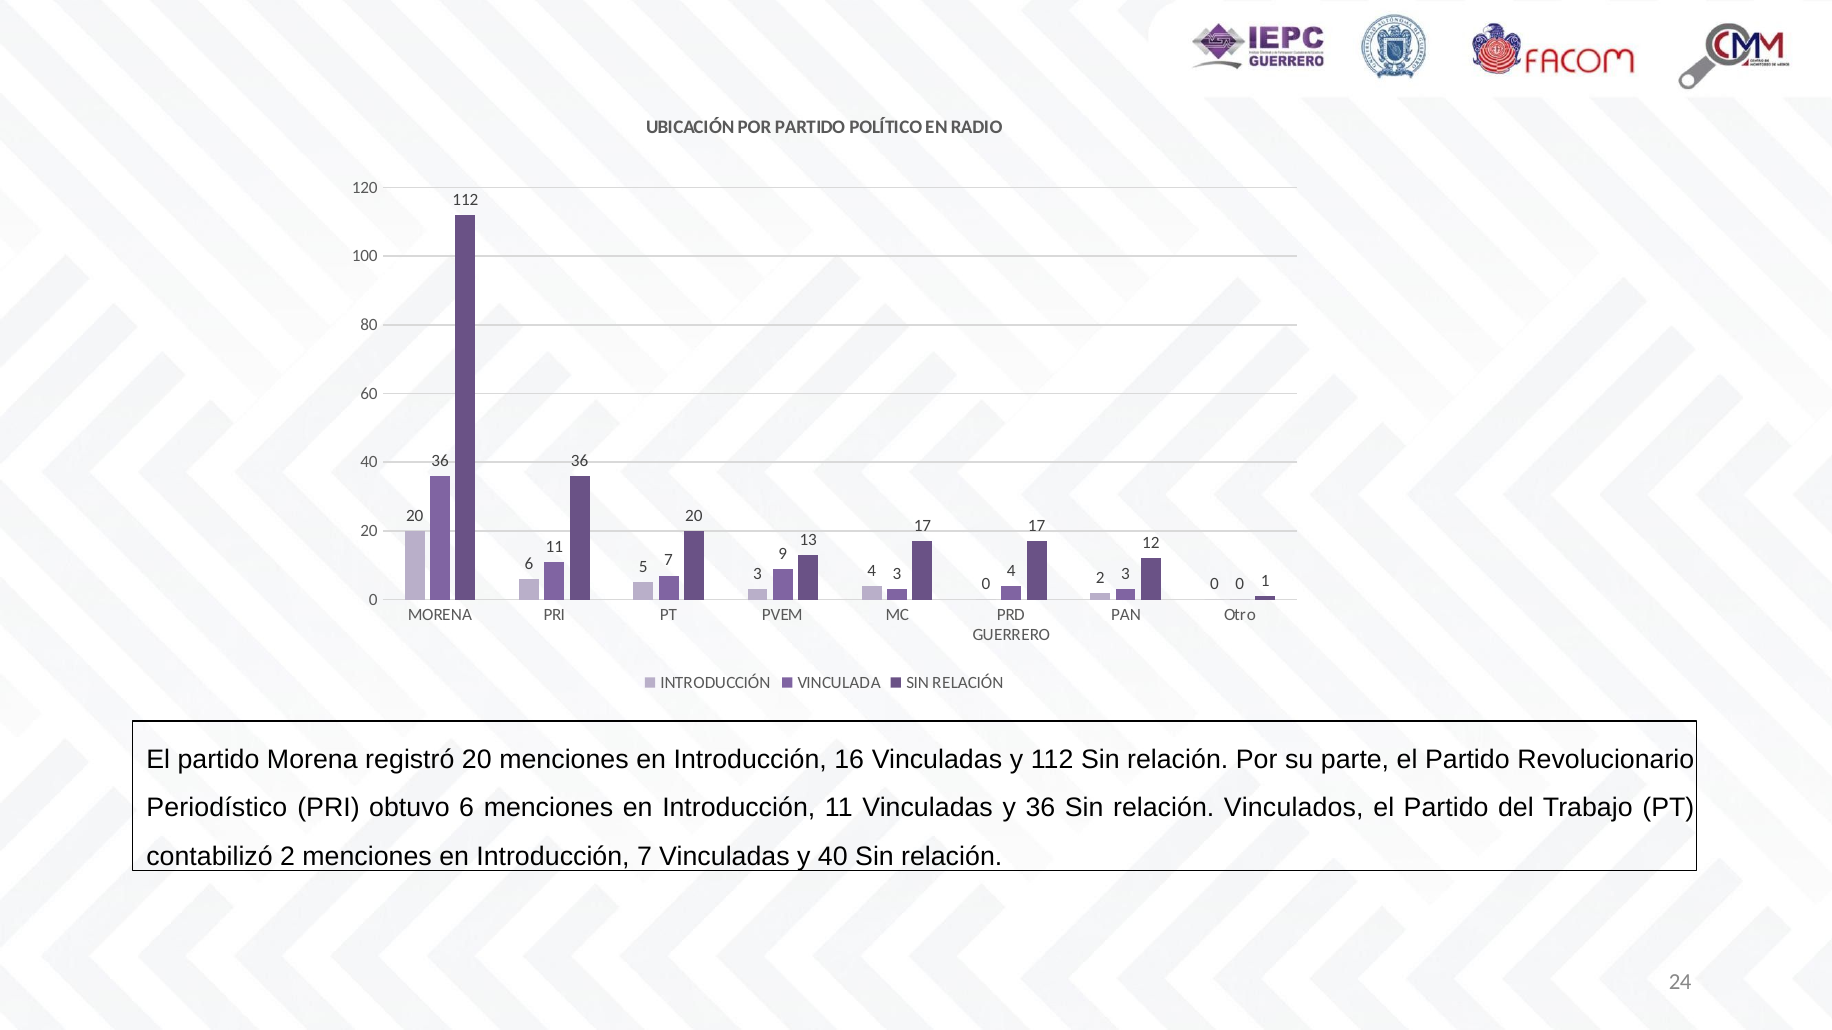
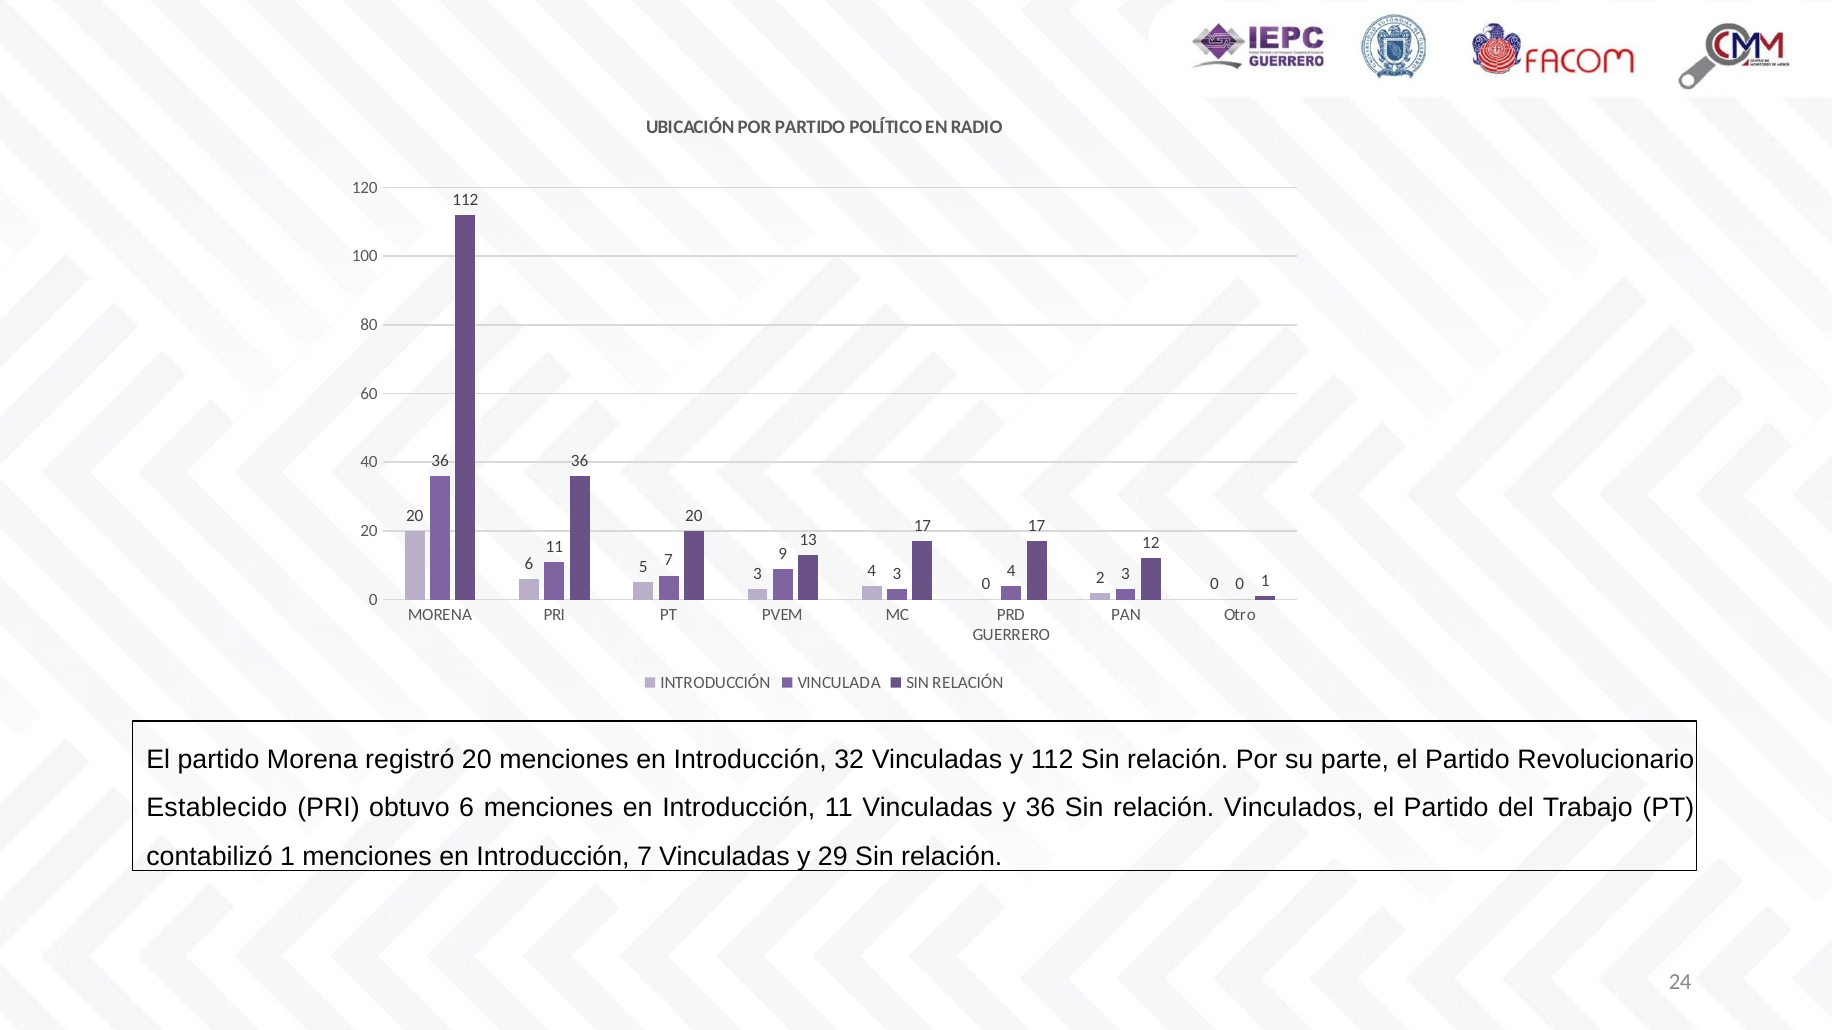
16: 16 -> 32 (849, 760)
Periodístico: Periodístico -> Establecido (217, 809)
contabilizó 2: 2 -> 1 (288, 857)
y 40: 40 -> 29 (833, 857)
